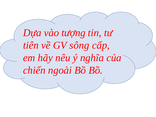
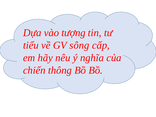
tiên: tiên -> tiểu (31, 45)
ngoài: ngoài -> thông (60, 70)
